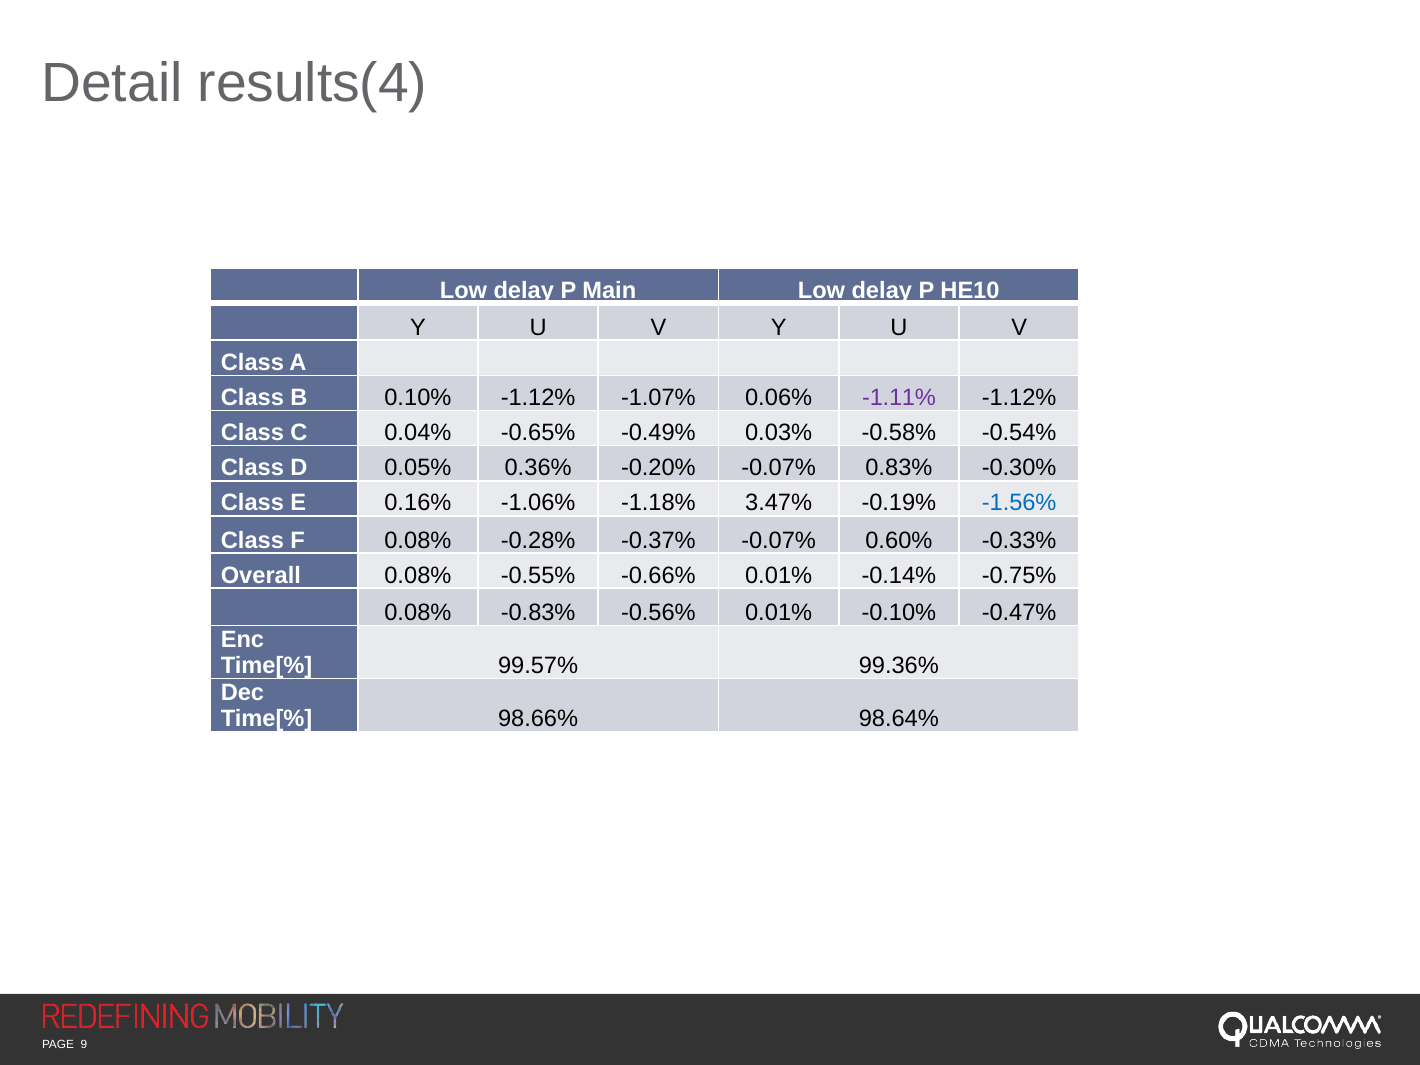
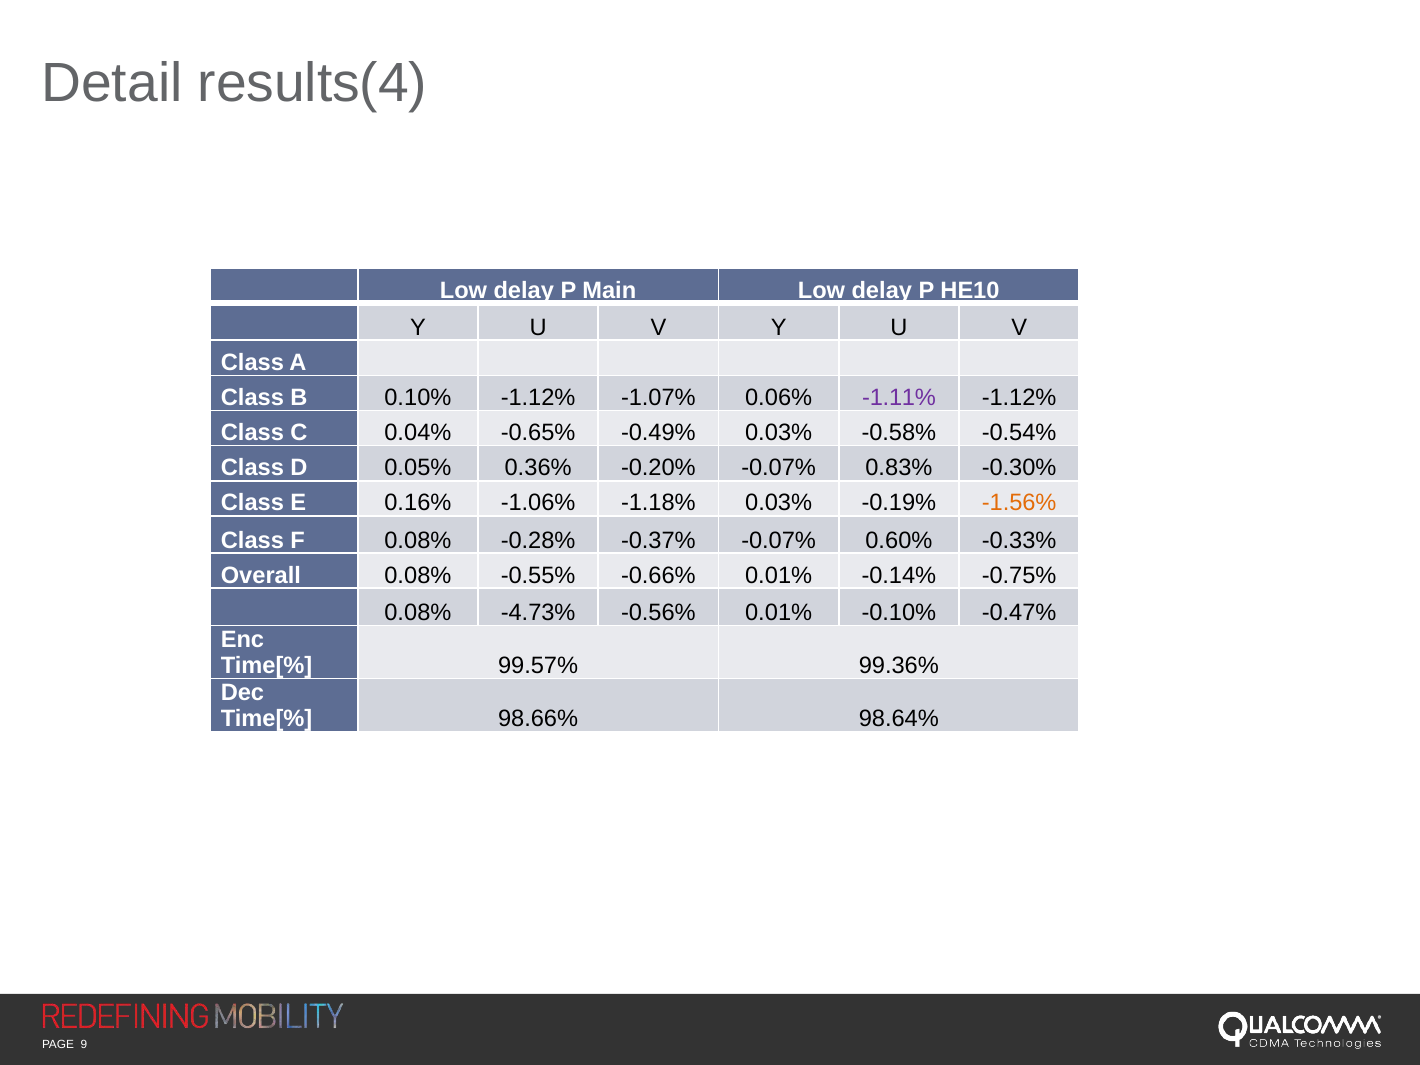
-1.18% 3.47%: 3.47% -> 0.03% (779, 503)
-1.56% colour: blue -> orange (1019, 503)
-0.83%: -0.83% -> -4.73% (538, 613)
